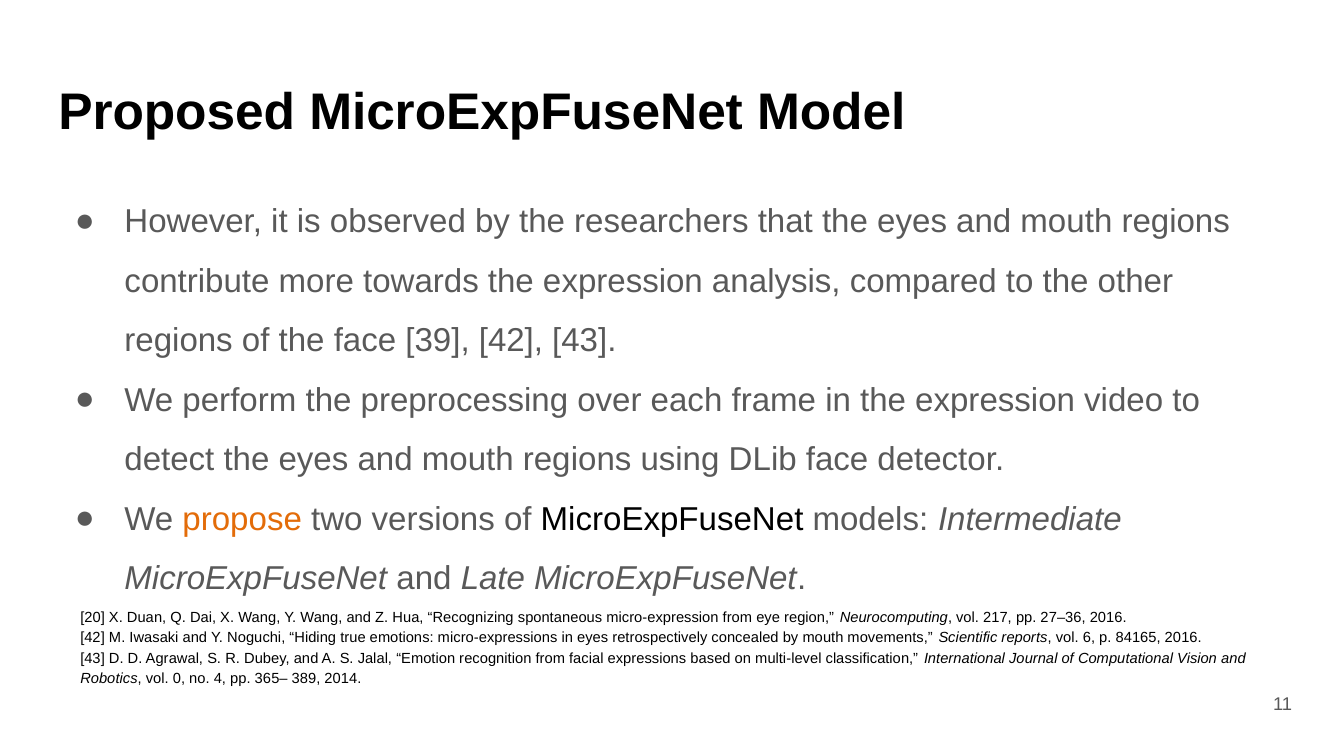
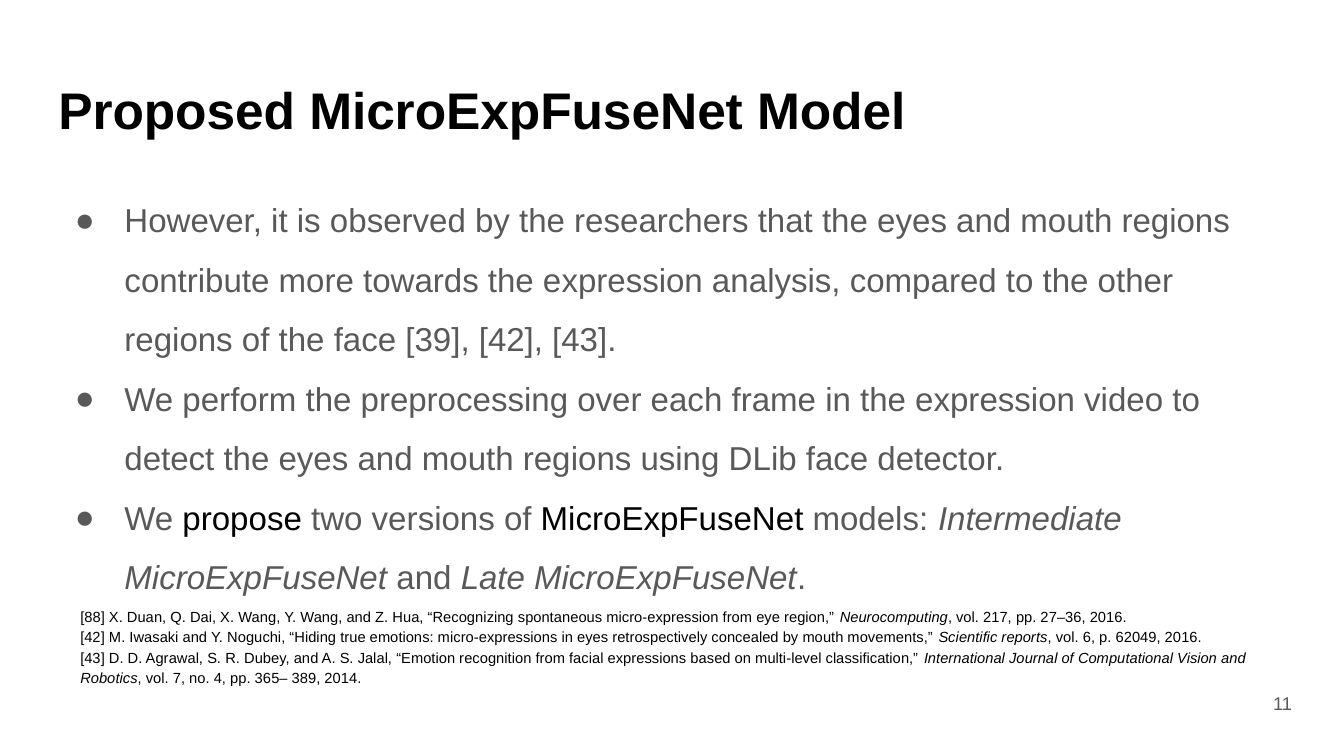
propose colour: orange -> black (242, 520)
20: 20 -> 88 (93, 618)
84165: 84165 -> 62049 (1138, 638)
0: 0 -> 7 (179, 679)
